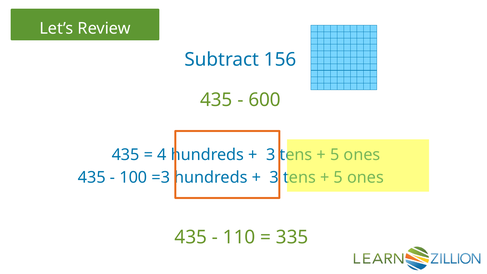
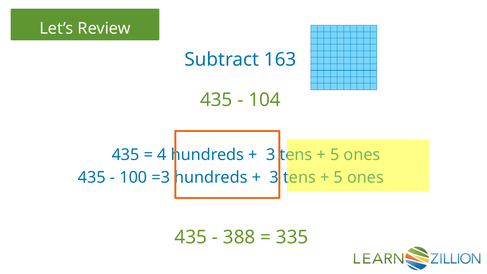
156: 156 -> 163 (280, 60)
600: 600 -> 104 (265, 100)
110: 110 -> 388 (239, 237)
